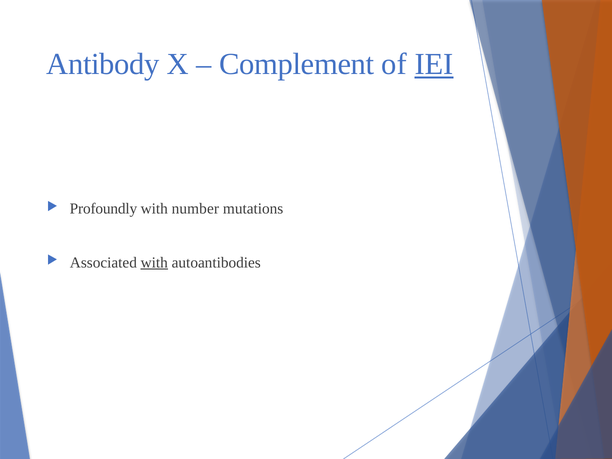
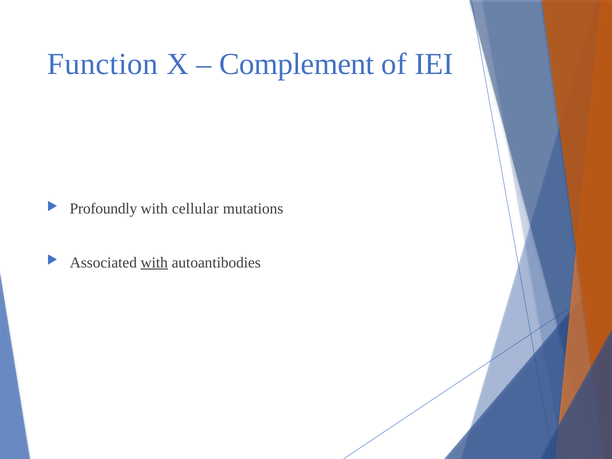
Antibody: Antibody -> Function (103, 64)
IEI underline: present -> none (434, 64)
number: number -> cellular (195, 209)
